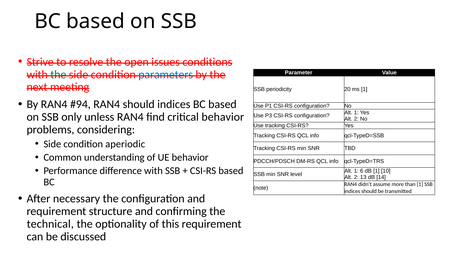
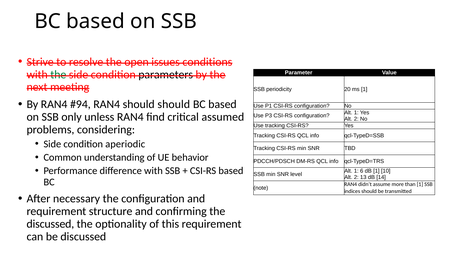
parameters colour: blue -> black (166, 75)
should indices: indices -> should (174, 105)
critical behavior: behavior -> assumed (223, 117)
technical: technical -> discussed (50, 224)
